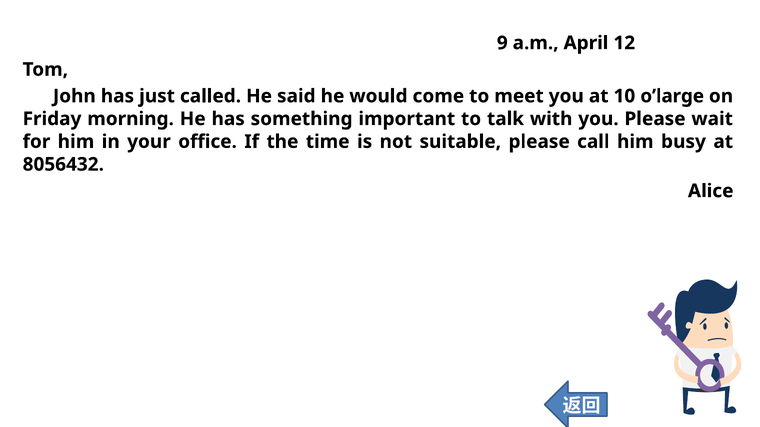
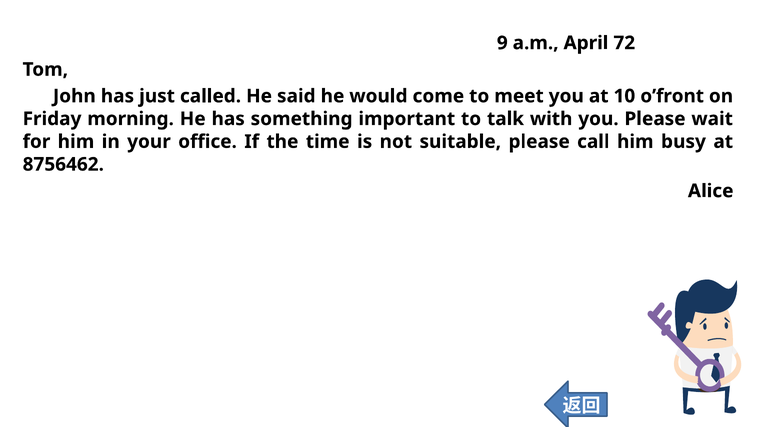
12: 12 -> 72 (624, 43)
o’large: o’large -> o’front (672, 96)
8056432: 8056432 -> 8756462 (63, 165)
